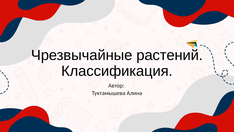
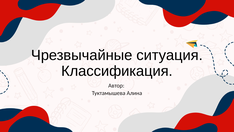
растений: растений -> ситуация (170, 55)
